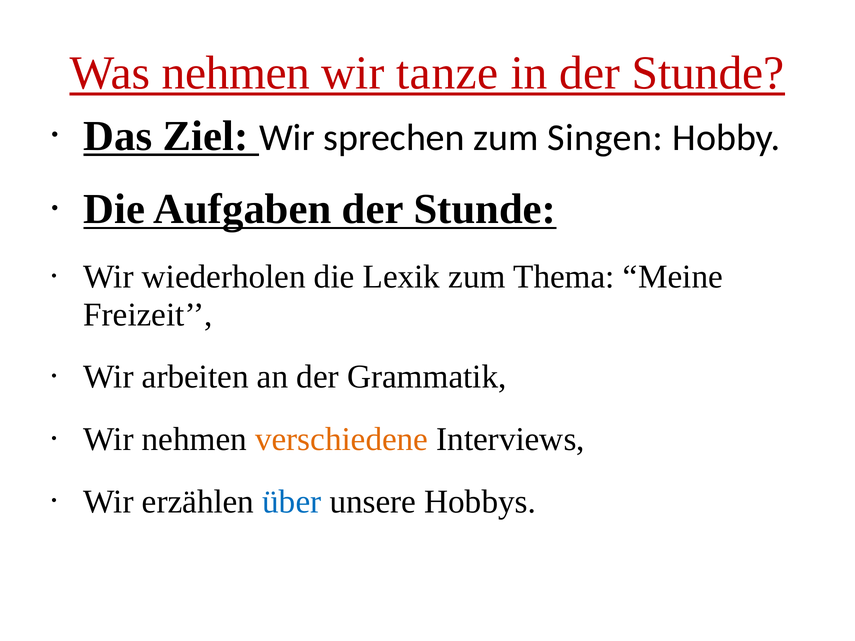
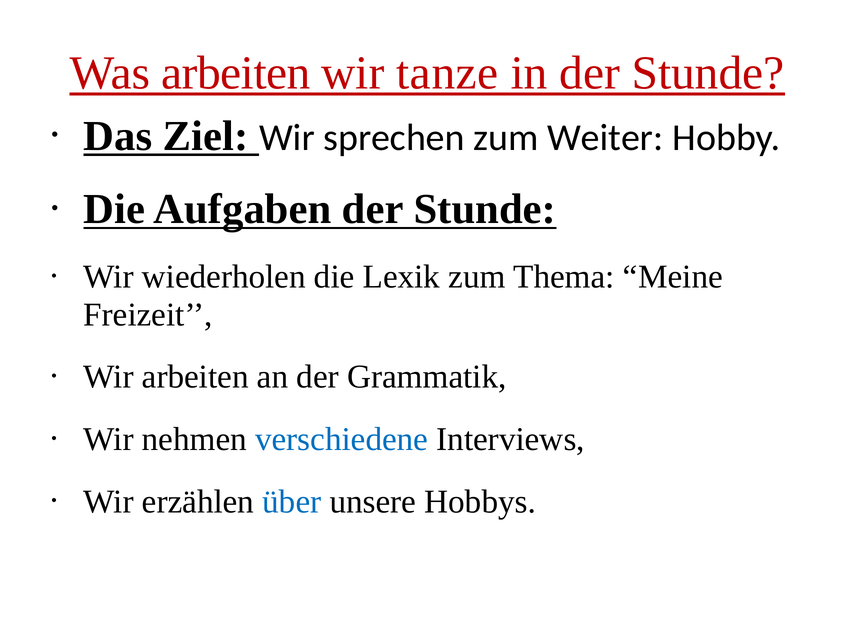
Was nehmen: nehmen -> arbeiten (236, 73)
Singen: Singen -> Weiter (605, 138)
verschiedene colour: orange -> blue (342, 439)
